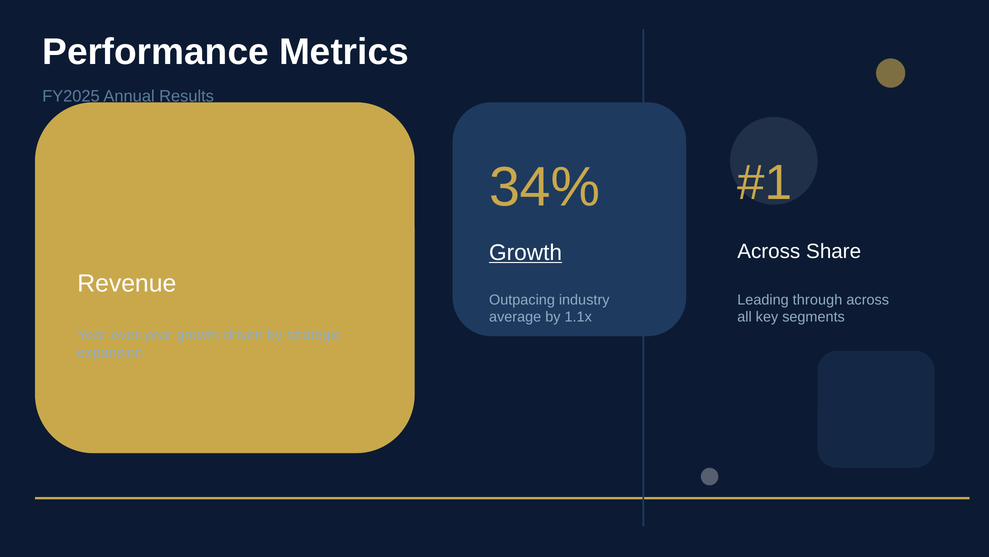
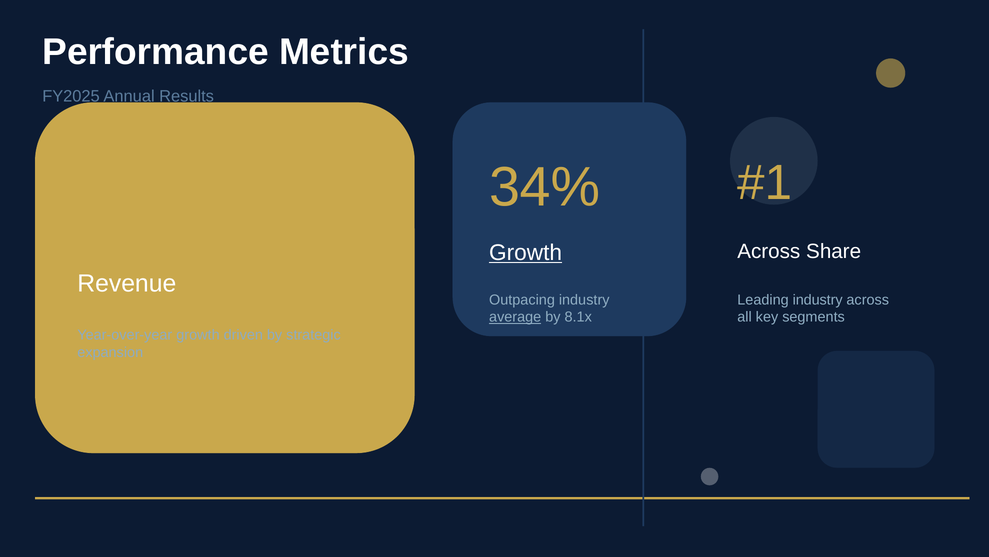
Leading through: through -> industry (818, 299)
average underline: none -> present (515, 317)
1.1x: 1.1x -> 8.1x (578, 317)
